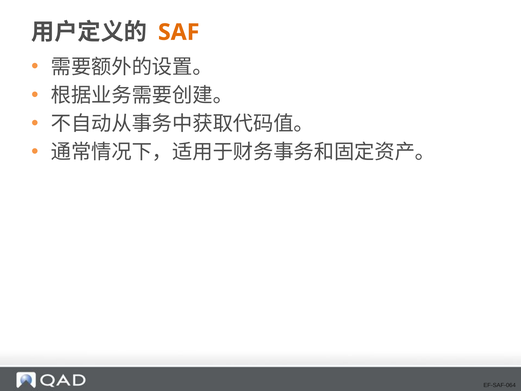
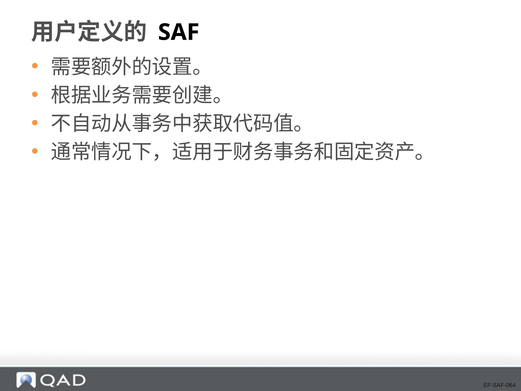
SAF colour: orange -> black (179, 32)
